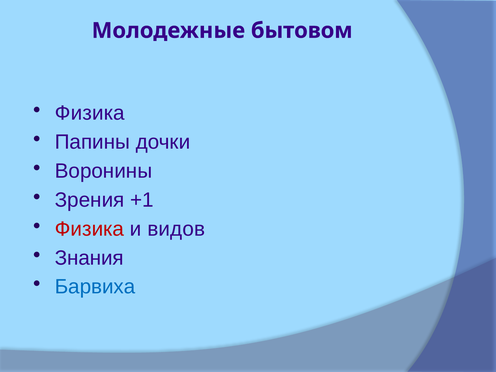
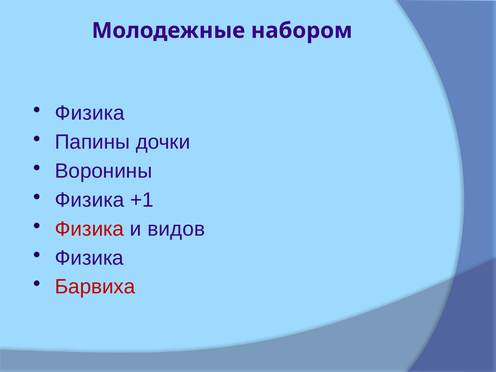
бытовом: бытовом -> набором (302, 31)
Зрения: Зрения -> Физика (90, 200)
Знания: Знания -> Физика (89, 258)
Барвиха colour: blue -> red (95, 287)
